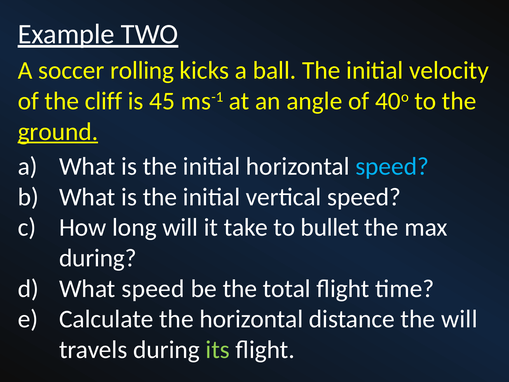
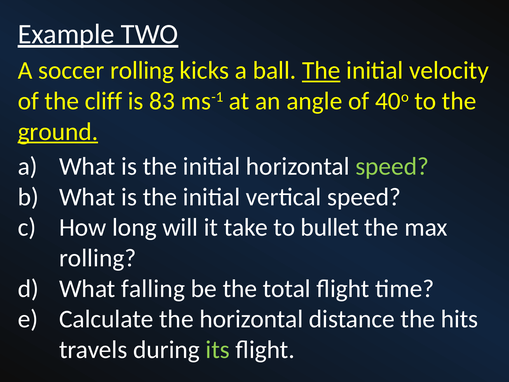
The underline: none -> present (321, 70)
45: 45 -> 83 (162, 101)
speed colour: light blue -> light green (392, 166)
during: during -> rolling (98, 258)
What speed: speed -> falling (153, 288)
the will: will -> hits (460, 319)
